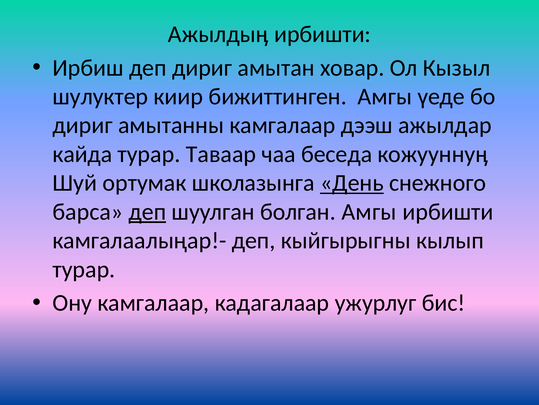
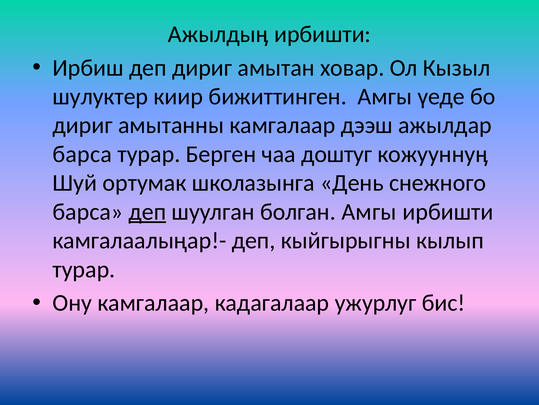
кайда: кайда -> барса (82, 154)
Таваар: Таваар -> Берген (221, 154)
беседа: беседа -> доштуг (337, 154)
День underline: present -> none (352, 183)
